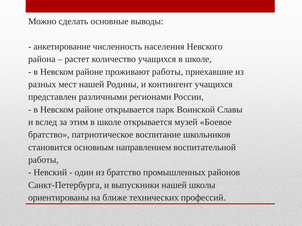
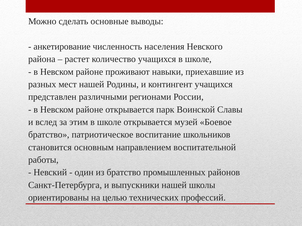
проживают работы: работы -> навыки (168, 72)
ближе: ближе -> целью (115, 198)
